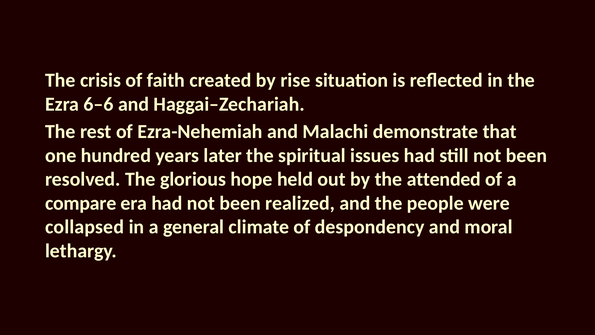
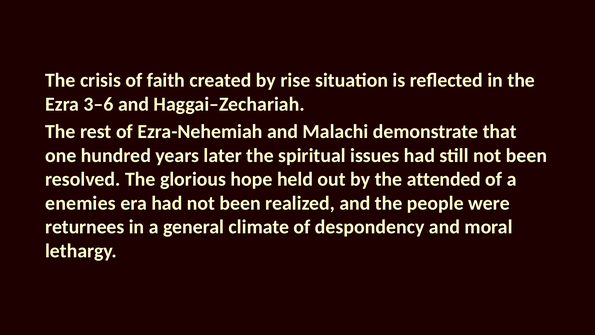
6–6: 6–6 -> 3–6 (99, 104)
compare: compare -> enemies (80, 203)
collapsed: collapsed -> returnees (85, 227)
